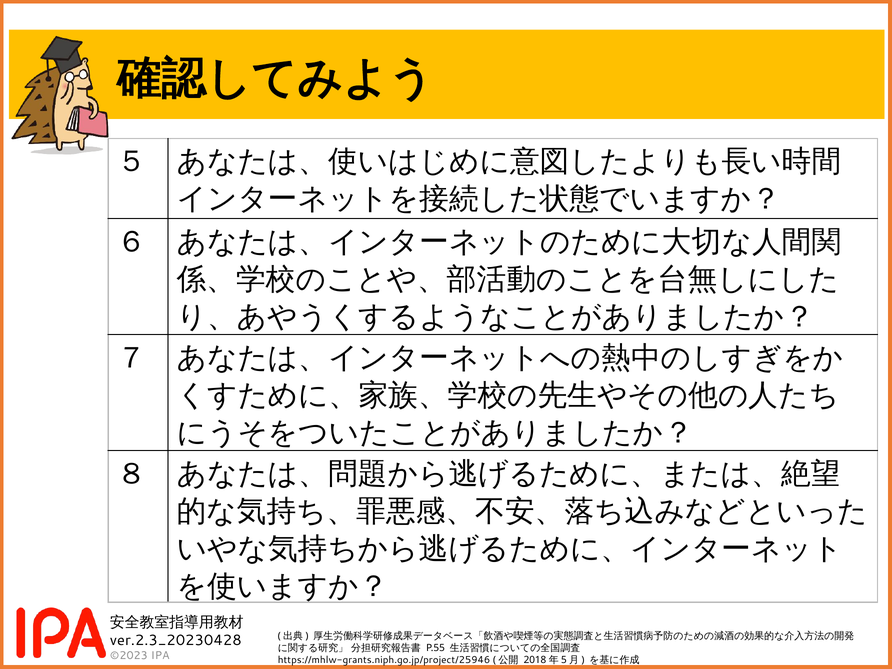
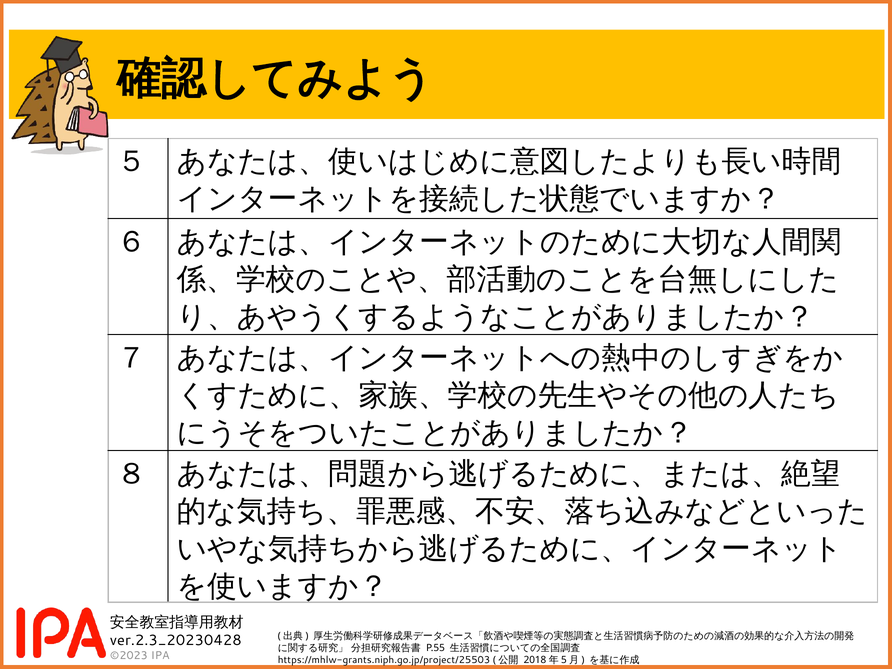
https://mhlw-grants.niph.go.jp/project/25946: https://mhlw-grants.niph.go.jp/project/25946 -> https://mhlw-grants.niph.go.jp/project/25503 (384, 660)
